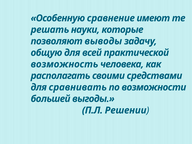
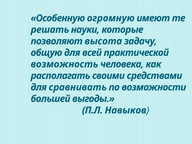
сравнение: сравнение -> огромную (111, 18)
выводы: выводы -> высота (103, 41)
Решении: Решении -> Навыков (126, 110)
